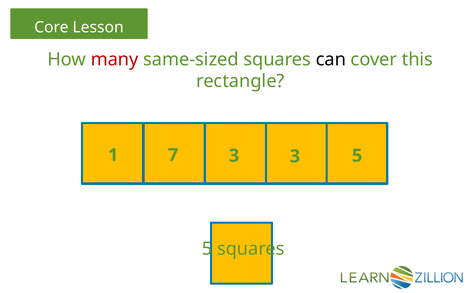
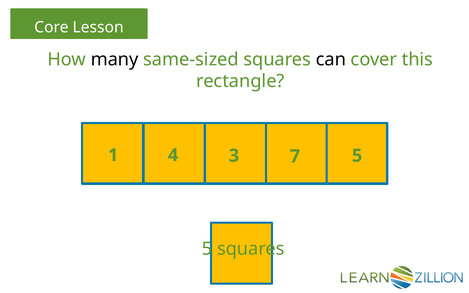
many colour: red -> black (115, 59)
7: 7 -> 4 (173, 155)
3 3: 3 -> 7 (295, 156)
